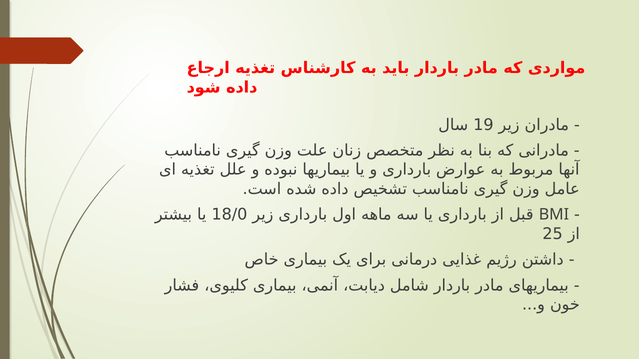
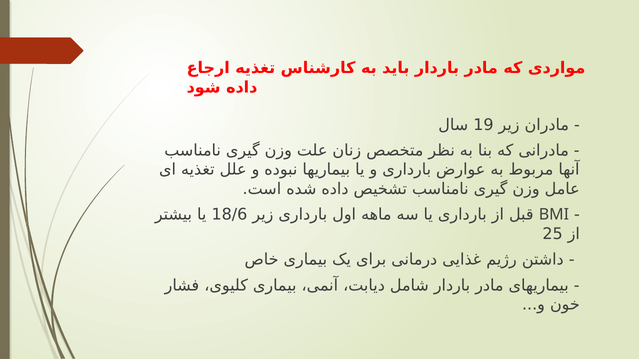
18/0: 18/0 -> 18/6 (229, 215)
